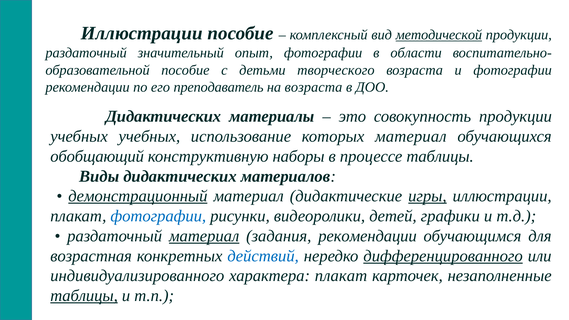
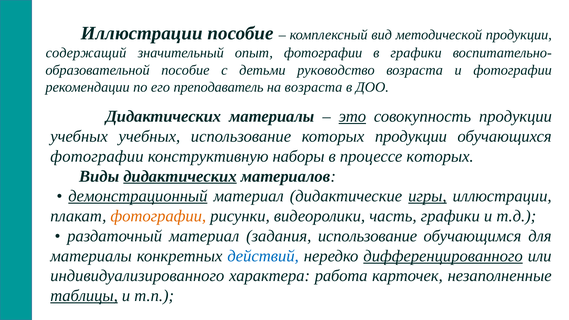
методической underline: present -> none (439, 35)
раздаточный: раздаточный -> содержащий (86, 53)
в области: области -> графики (416, 53)
творческого: творческого -> руководство (336, 70)
это underline: none -> present (352, 116)
которых материал: материал -> продукции (411, 136)
обобщающий: обобщающий -> фотографии (97, 156)
процессе таблицы: таблицы -> которых (440, 156)
дидактических underline: none -> present (180, 176)
фотографии colour: blue -> orange (158, 216)
детей: детей -> часть (393, 216)
материал underline: present -> none (204, 236)
задания рекомендации: рекомендации -> использование (368, 236)
возрастная: возрастная -> материалы (91, 256)
характера плакат: плакат -> работа (341, 276)
